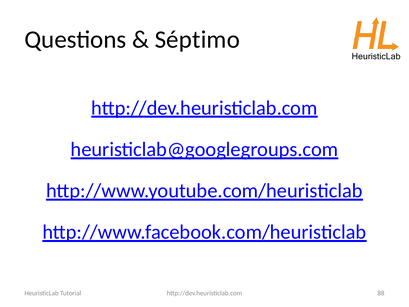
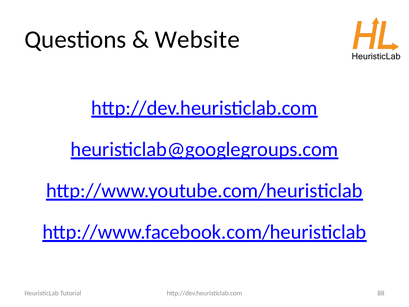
Séptimo: Séptimo -> Website (197, 40)
